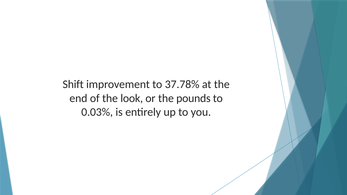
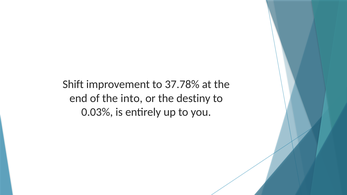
look: look -> into (132, 98)
pounds: pounds -> destiny (193, 98)
